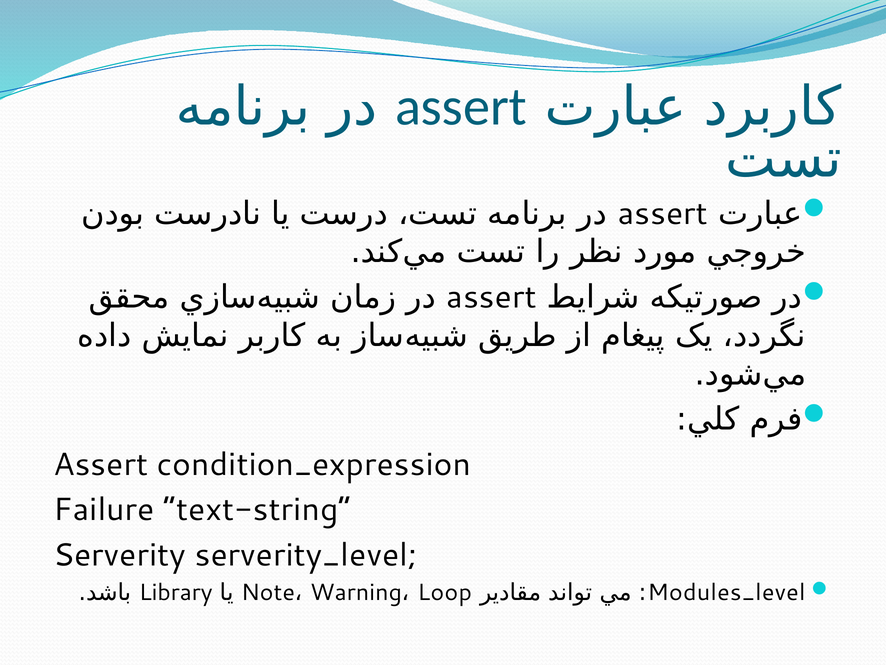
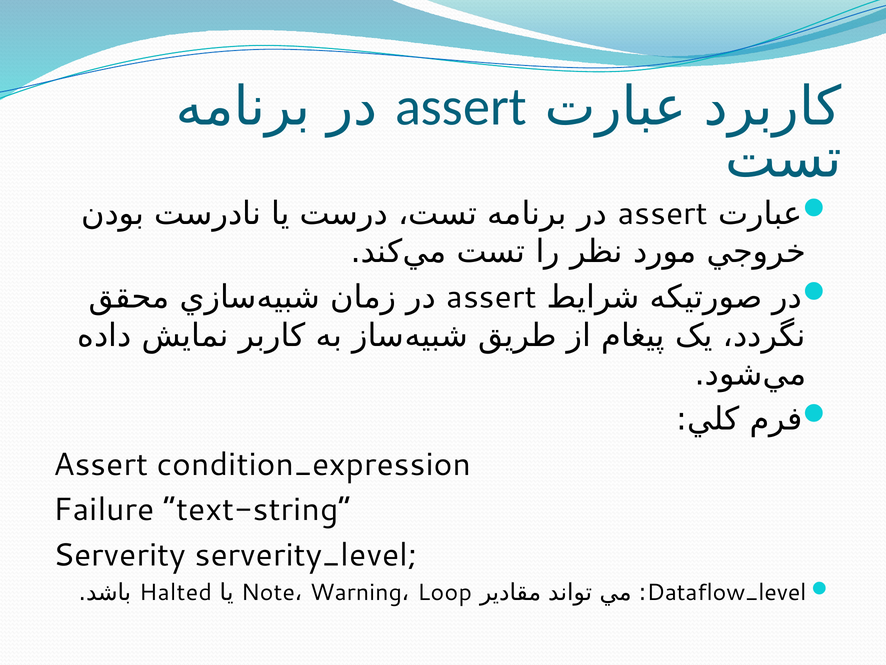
Library: Library -> Halted (176, 592)
Modules_level: Modules_level -> Dataflow_level (727, 592)
